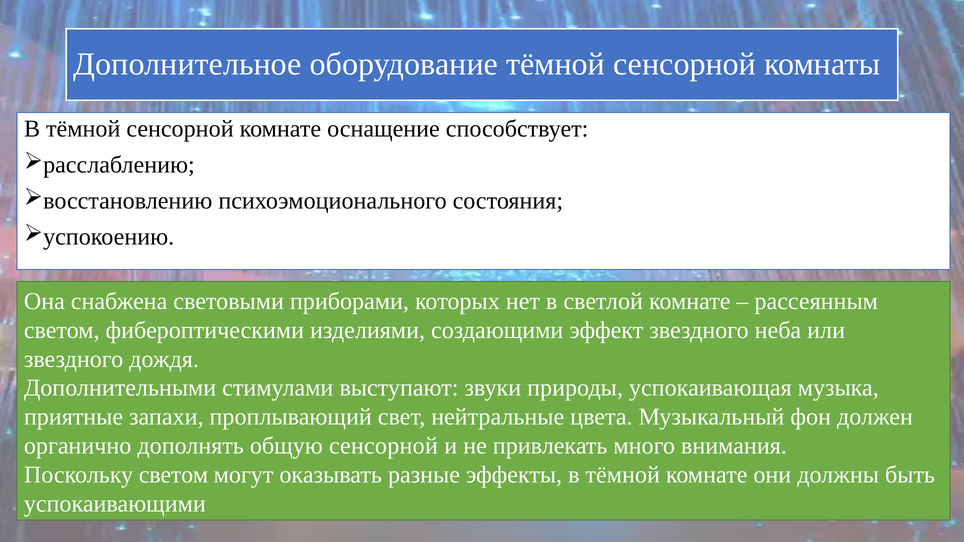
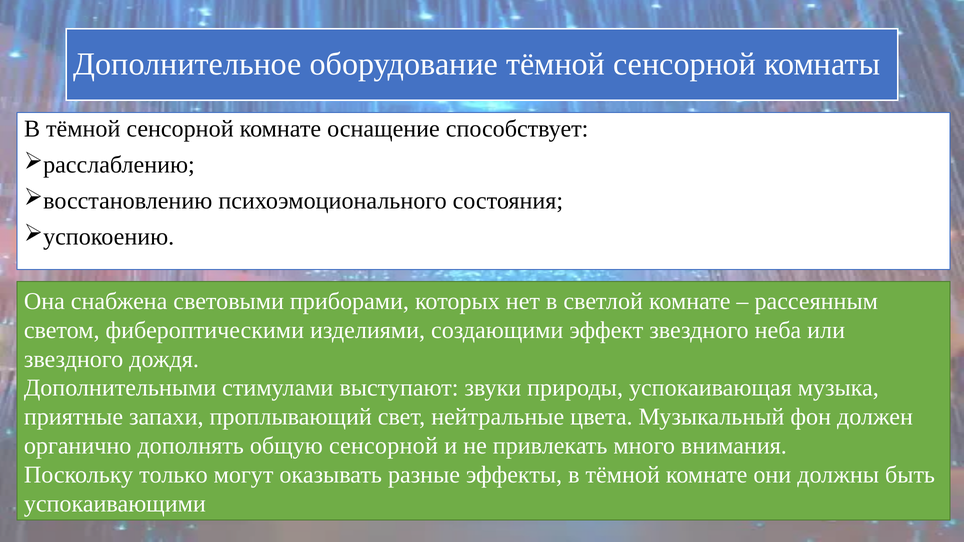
Поскольку светом: светом -> только (173, 475)
